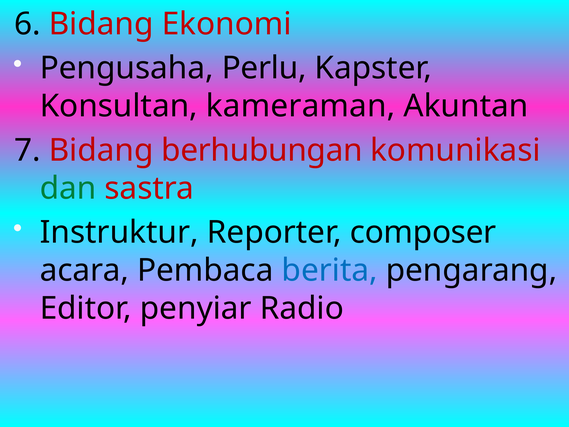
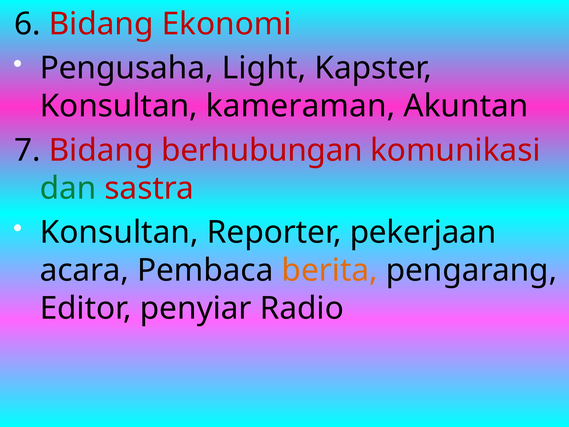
Perlu: Perlu -> Light (264, 68)
Instruktur: Instruktur -> Konsultan (119, 232)
composer: composer -> pekerjaan (423, 232)
berita colour: blue -> orange (330, 270)
